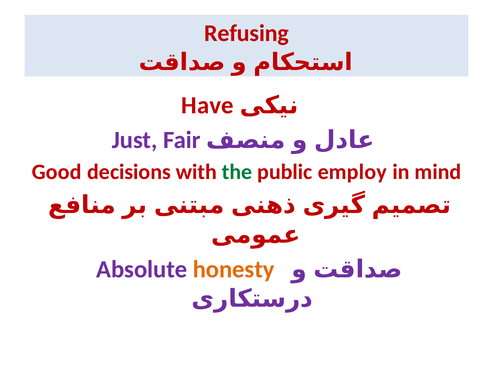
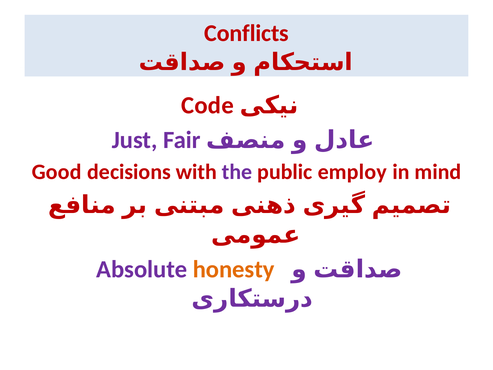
Refusing: Refusing -> Conflicts (247, 33)
Have: Have -> Code (207, 105)
the colour: green -> purple (237, 172)
